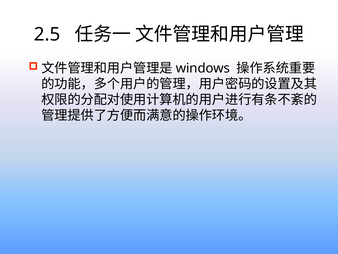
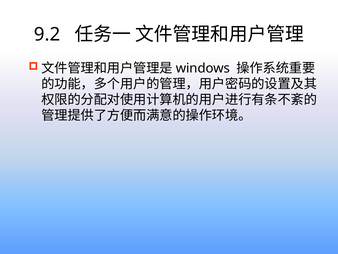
2.5: 2.5 -> 9.2 (47, 34)
